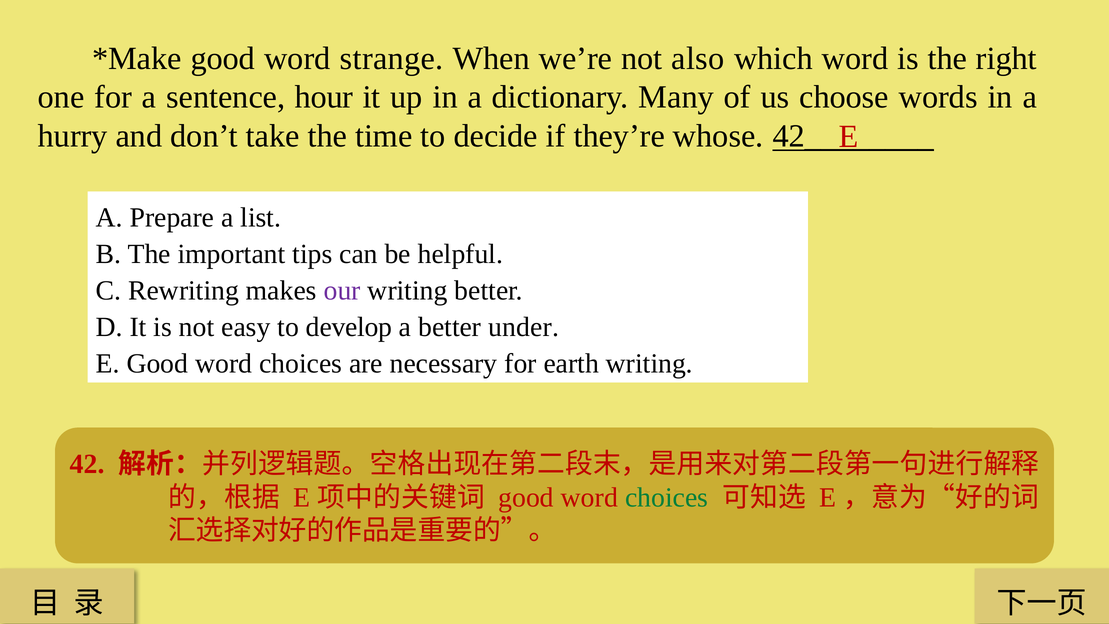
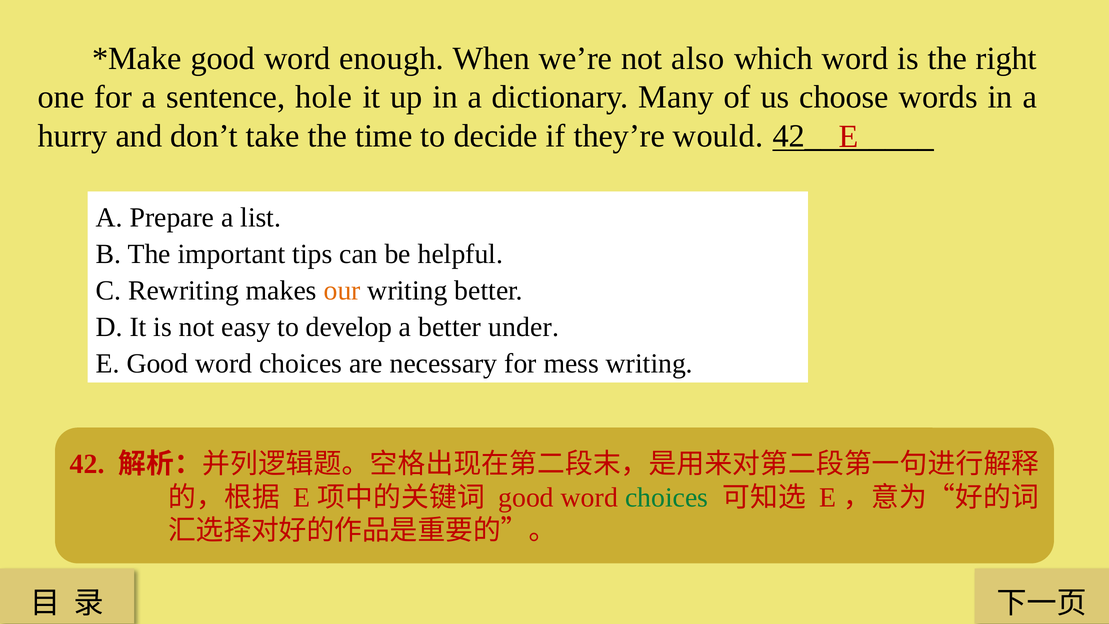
strange: strange -> enough (392, 58)
hour: hour -> hole (324, 97)
whose: whose -> would (718, 136)
our colour: purple -> orange (342, 290)
earth: earth -> mess (571, 364)
